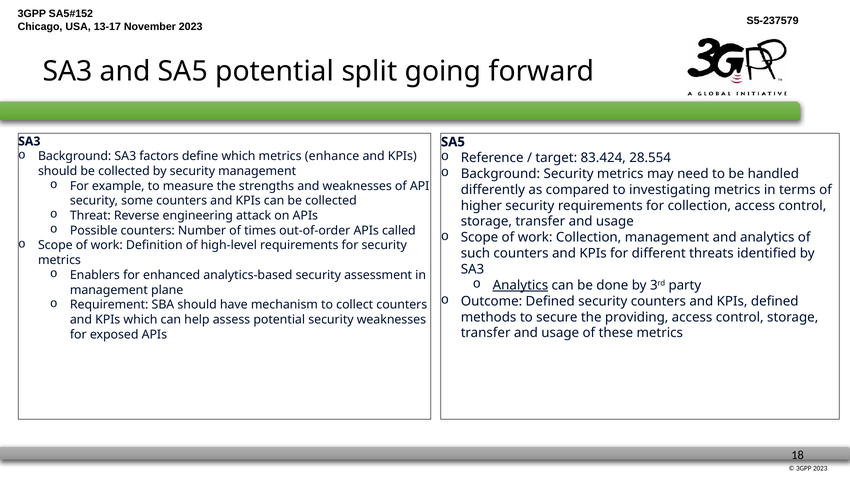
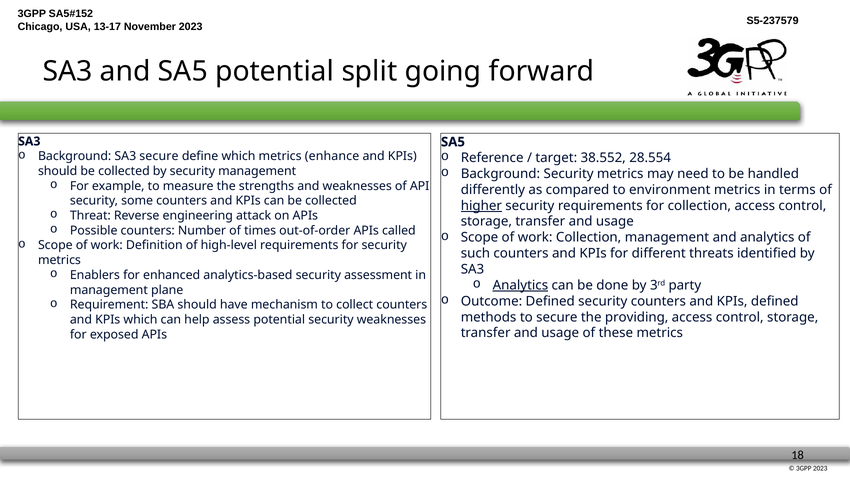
SA3 factors: factors -> secure (159, 156)
83.424: 83.424 -> 38.552 (603, 158)
investigating: investigating -> environment (670, 190)
higher underline: none -> present (481, 206)
